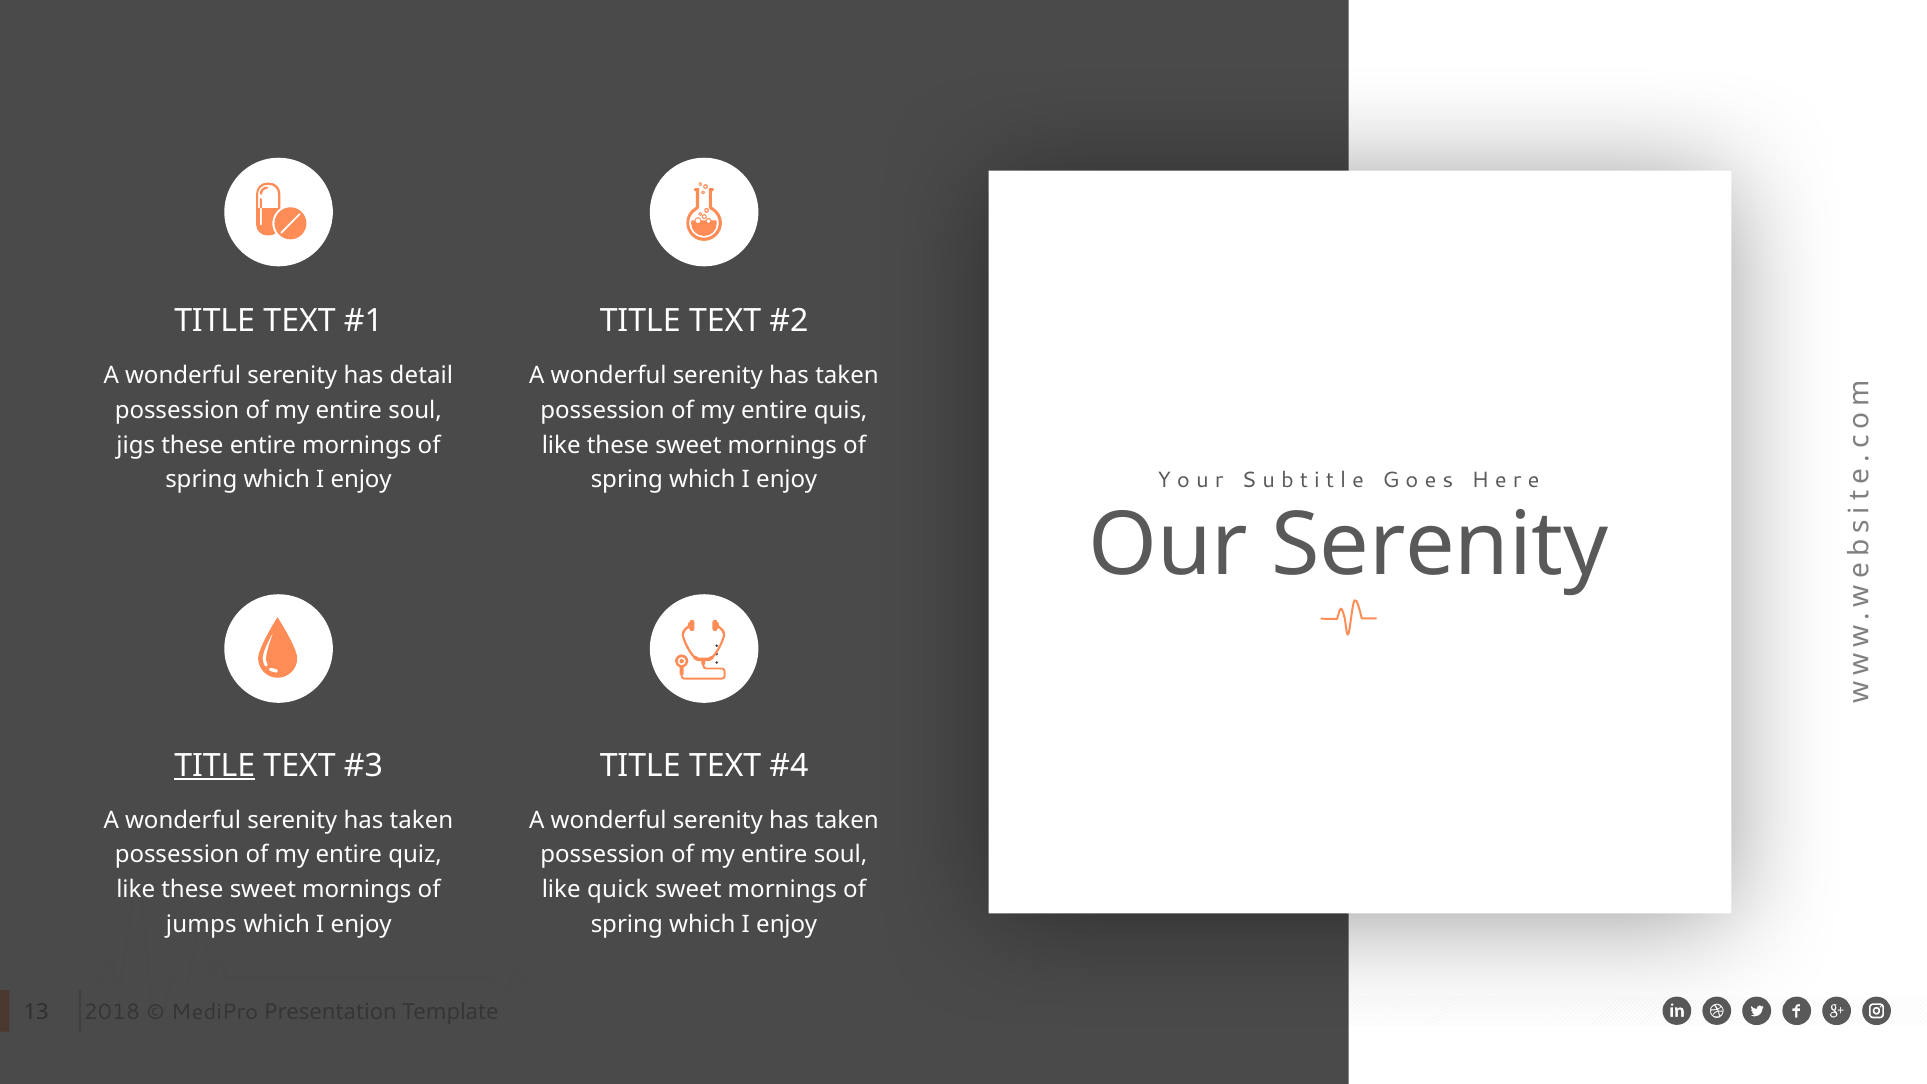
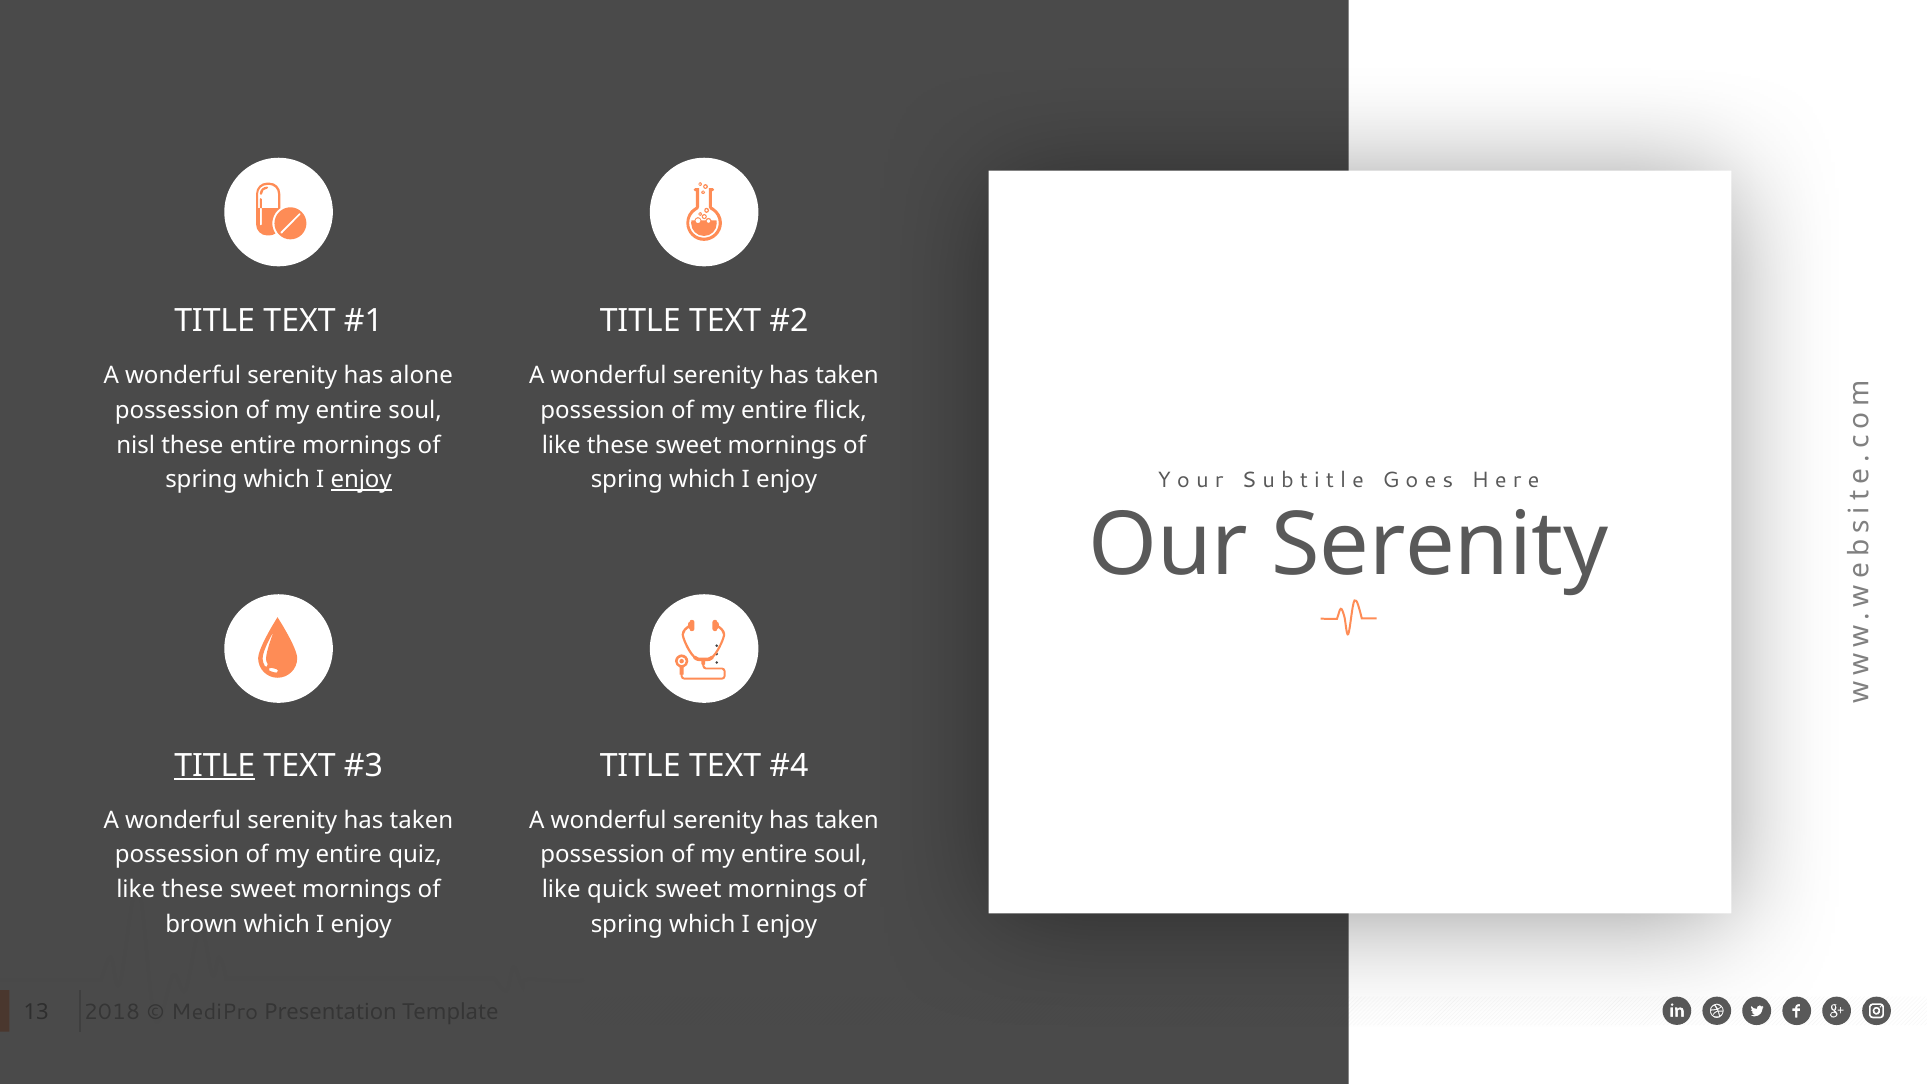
detail: detail -> alone (421, 376)
quis: quis -> flick (840, 410)
jigs: jigs -> nisl (136, 445)
enjoy underline: none -> present (361, 480)
jumps: jumps -> brown (201, 924)
